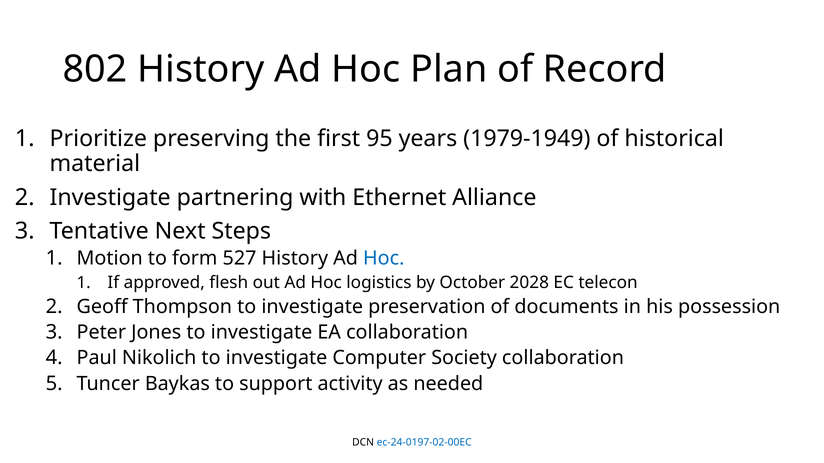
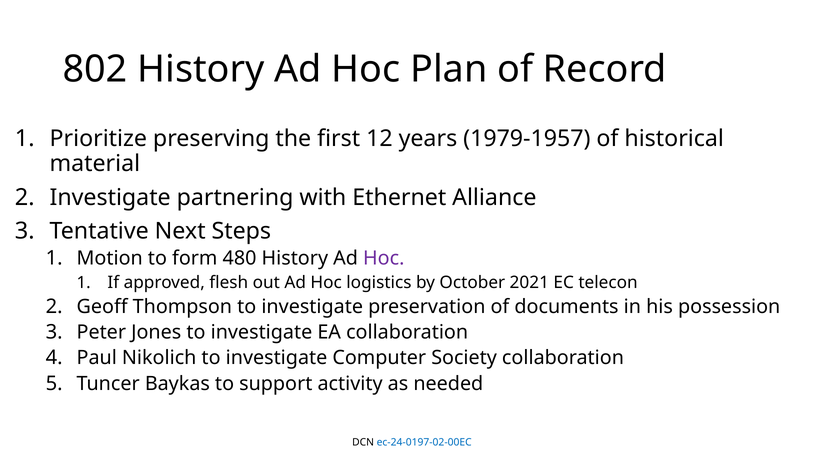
95: 95 -> 12 (379, 139)
1979-1949: 1979-1949 -> 1979-1957 (527, 139)
527: 527 -> 480 (240, 259)
Hoc colour: blue -> purple (384, 259)
2028: 2028 -> 2021 (529, 283)
